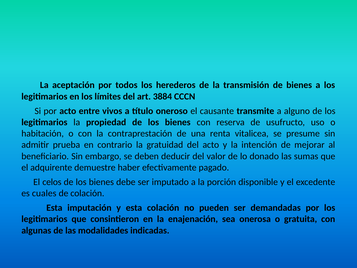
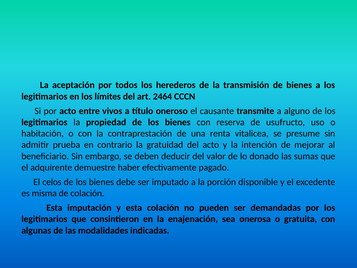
3884: 3884 -> 2464 (162, 96)
cuales: cuales -> misma (44, 193)
